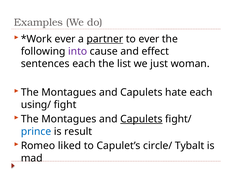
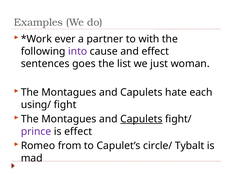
partner underline: present -> none (105, 39)
to ever: ever -> with (149, 39)
sentences each: each -> goes (84, 64)
prince colour: blue -> purple (36, 131)
is result: result -> effect (78, 131)
liked: liked -> from (70, 146)
